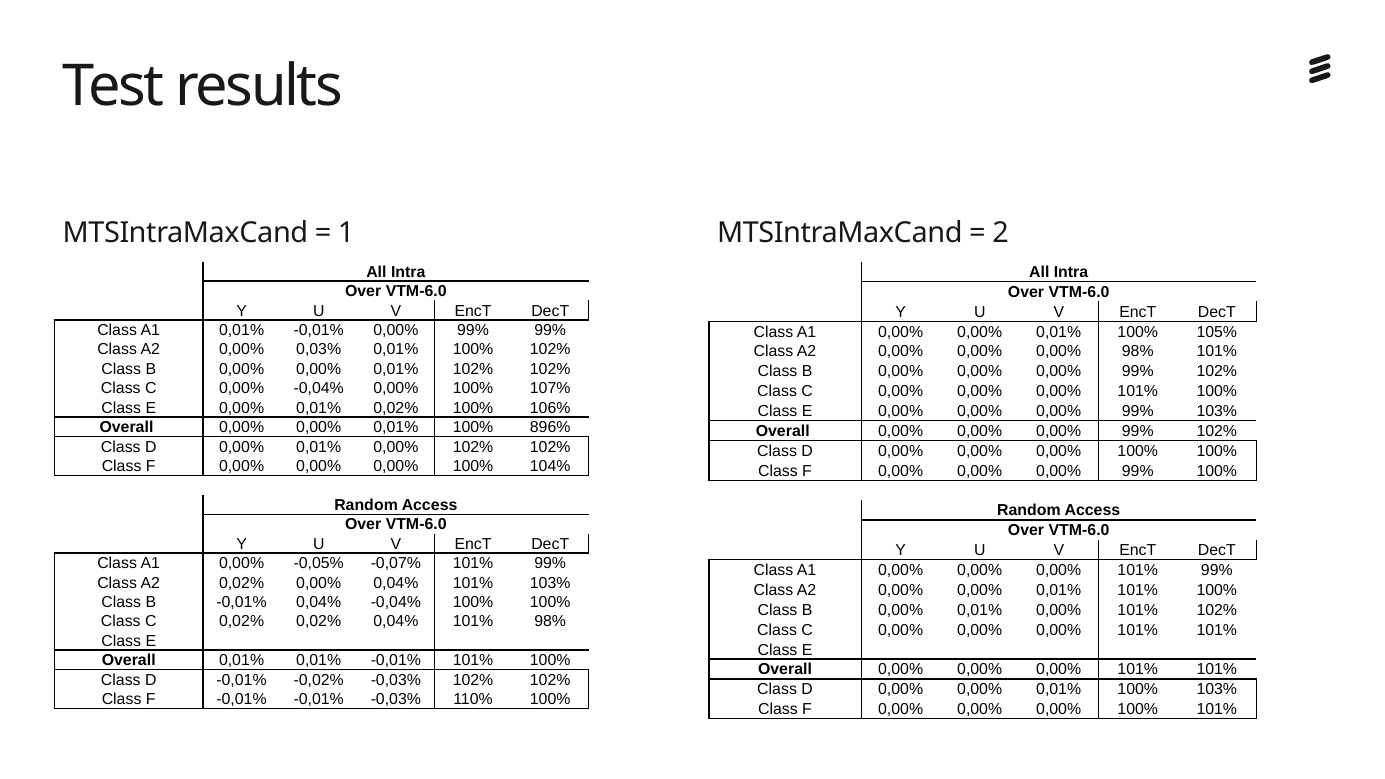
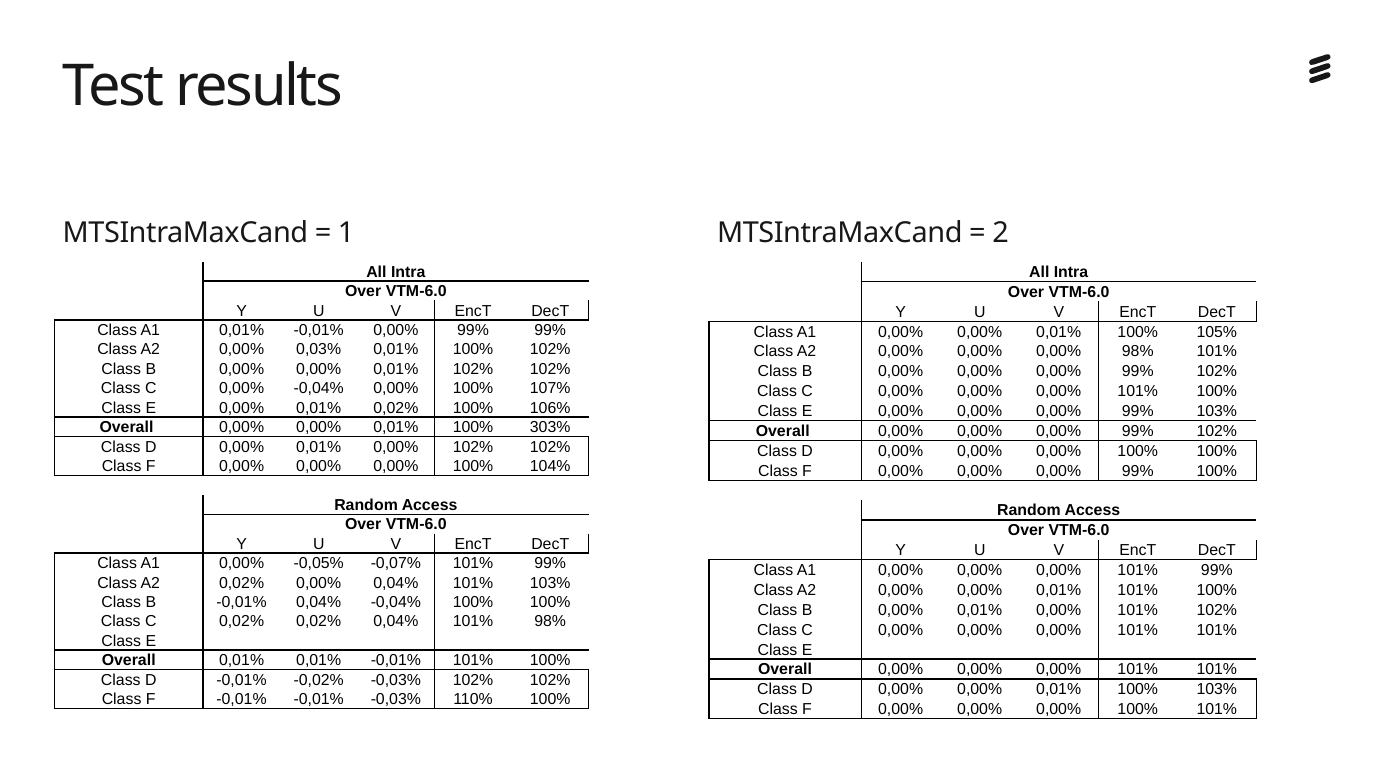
896%: 896% -> 303% (550, 427)
